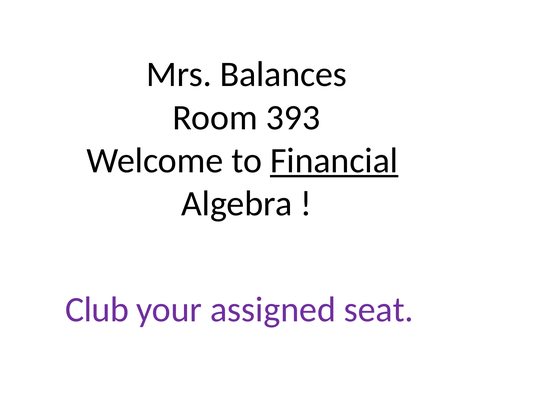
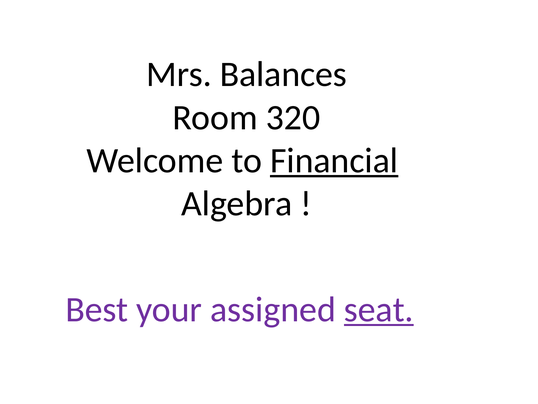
393: 393 -> 320 (293, 117)
Club: Club -> Best (97, 309)
seat underline: none -> present (379, 309)
